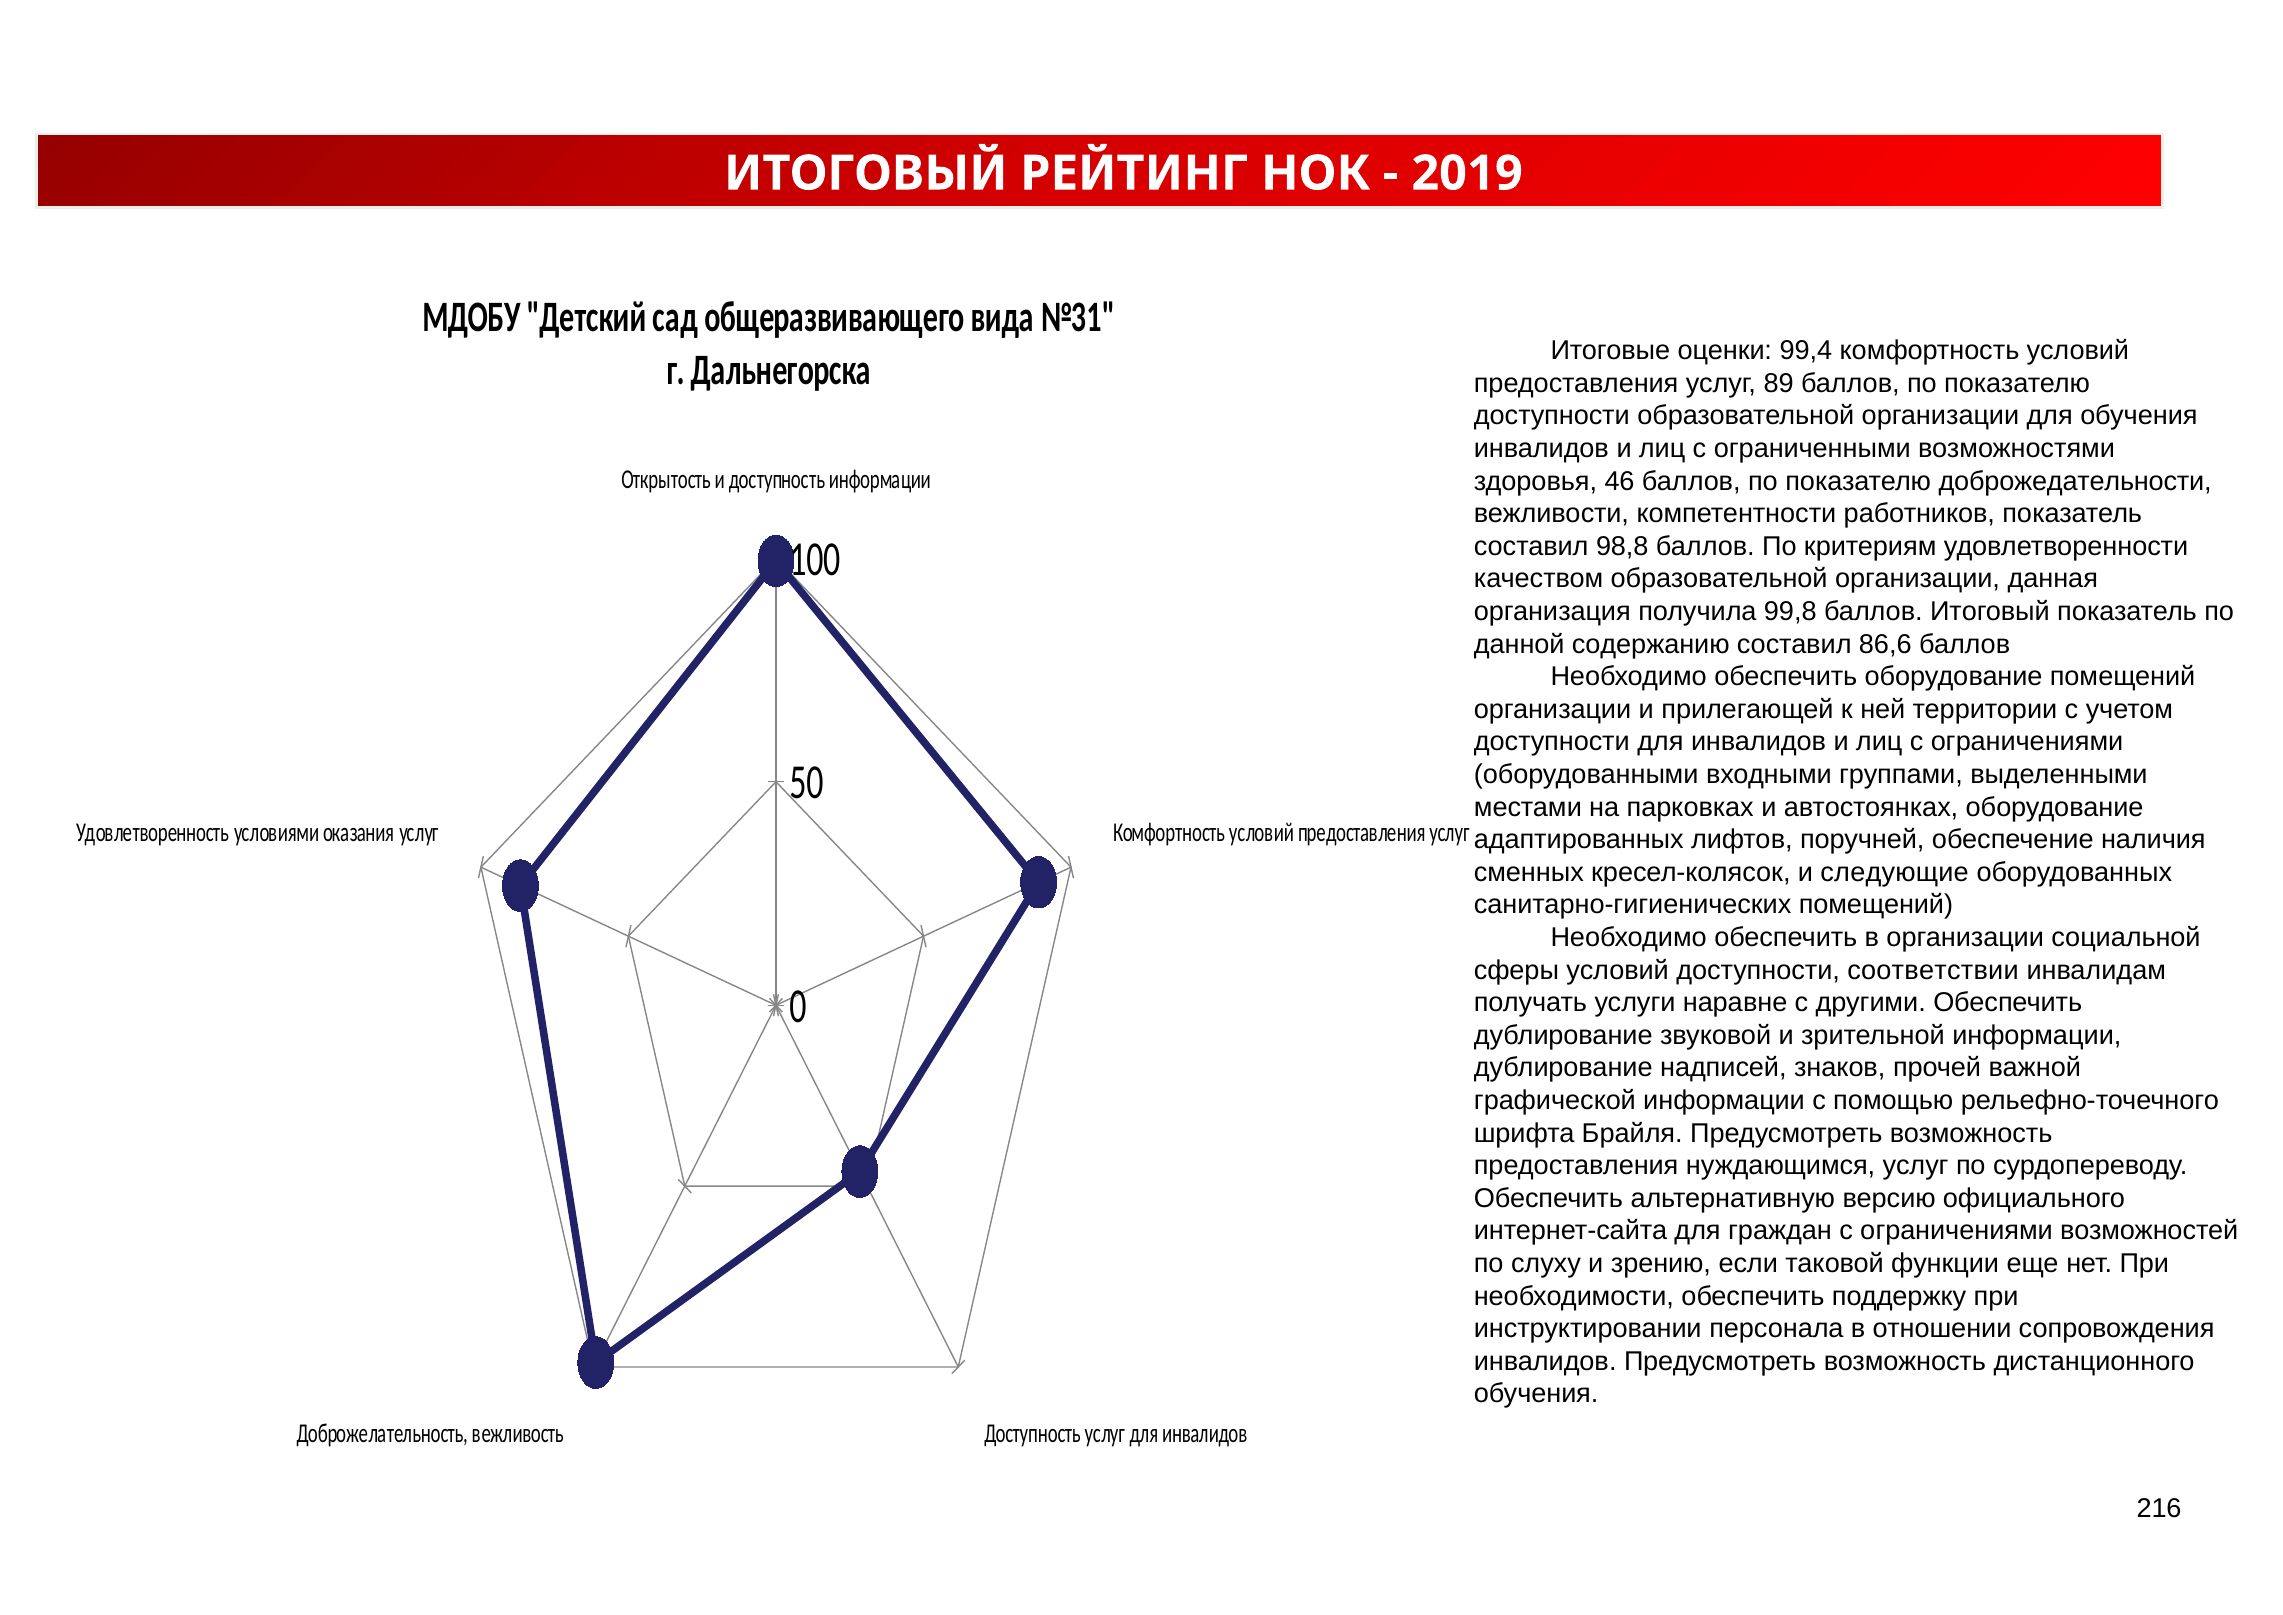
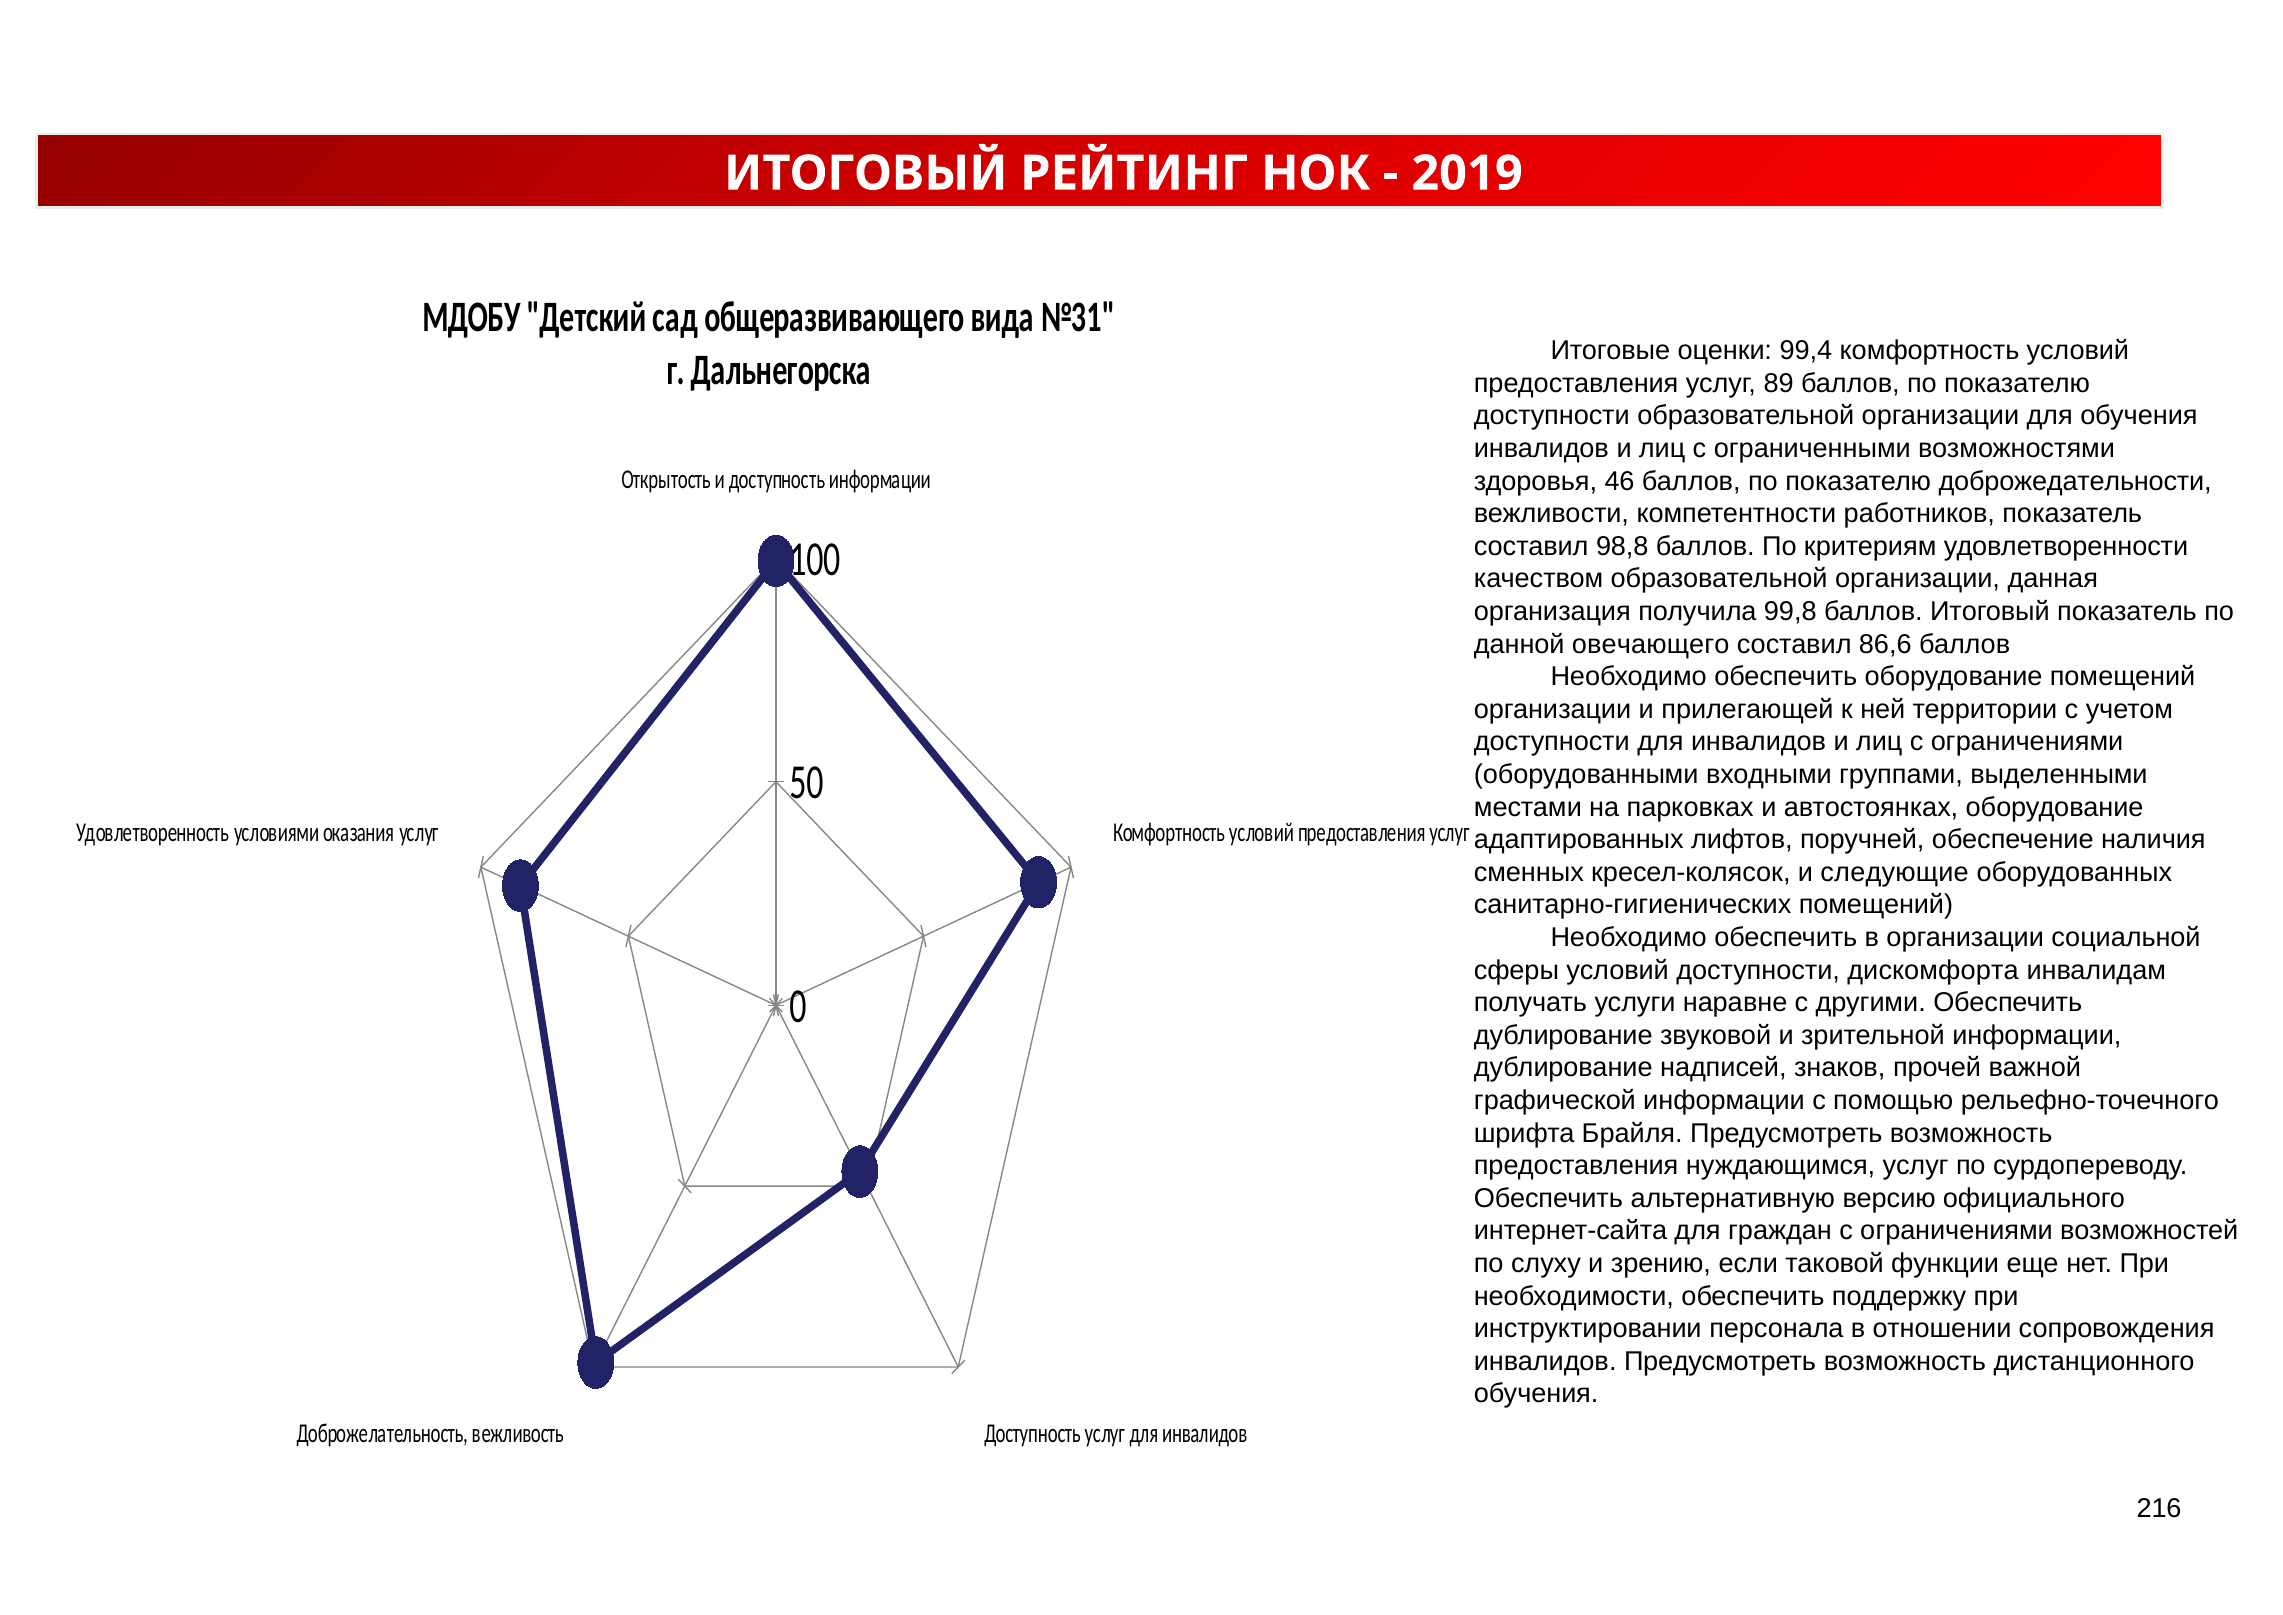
содержанию: содержанию -> овечающего (1651, 644)
соответствии: соответствии -> дискомфорта (1933, 970)
